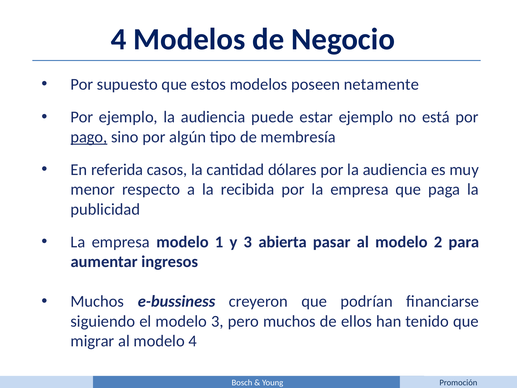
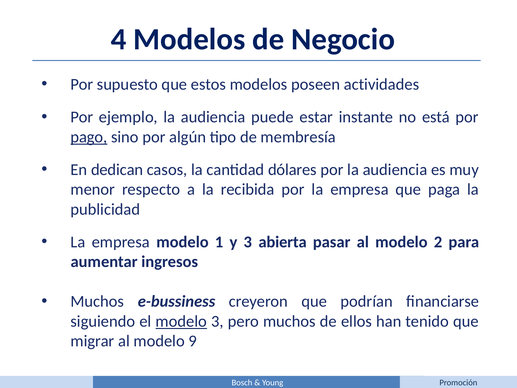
netamente: netamente -> actividades (382, 84)
estar ejemplo: ejemplo -> instante (366, 117)
referida: referida -> dedican (117, 170)
modelo underline: none -> present (181, 321)
modelo 4: 4 -> 9 (193, 341)
